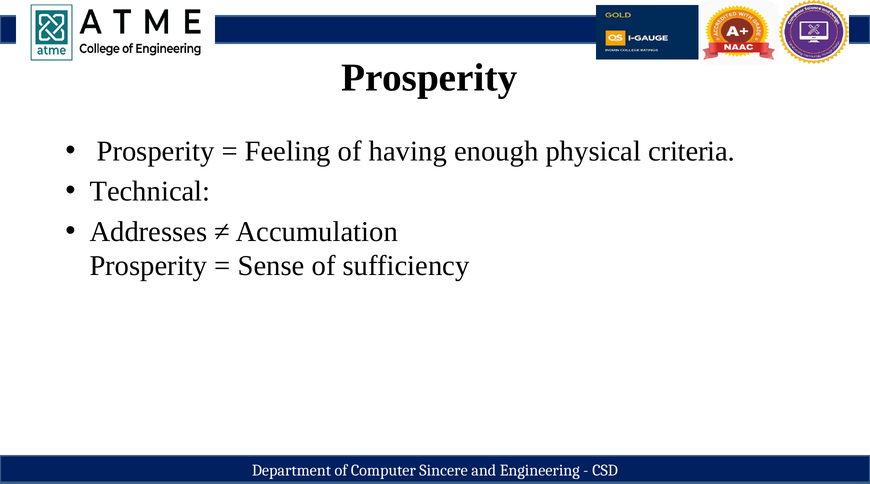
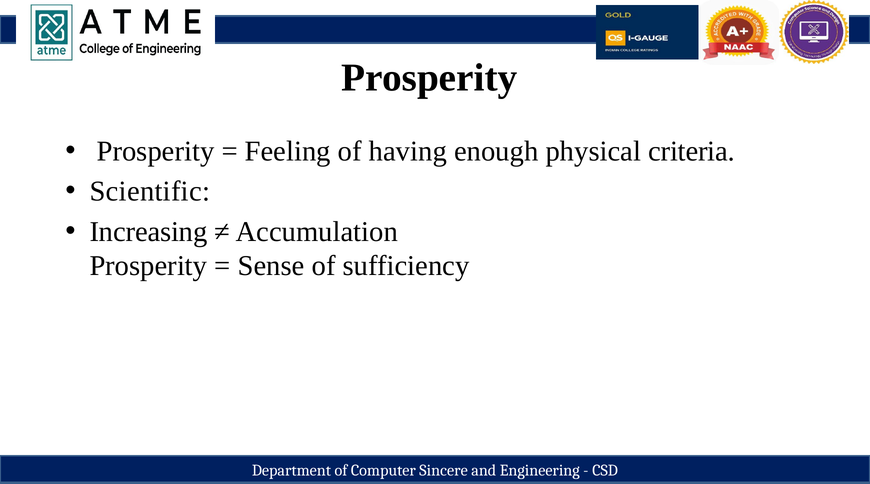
Technical: Technical -> Scientific (150, 191)
Addresses: Addresses -> Increasing (149, 231)
